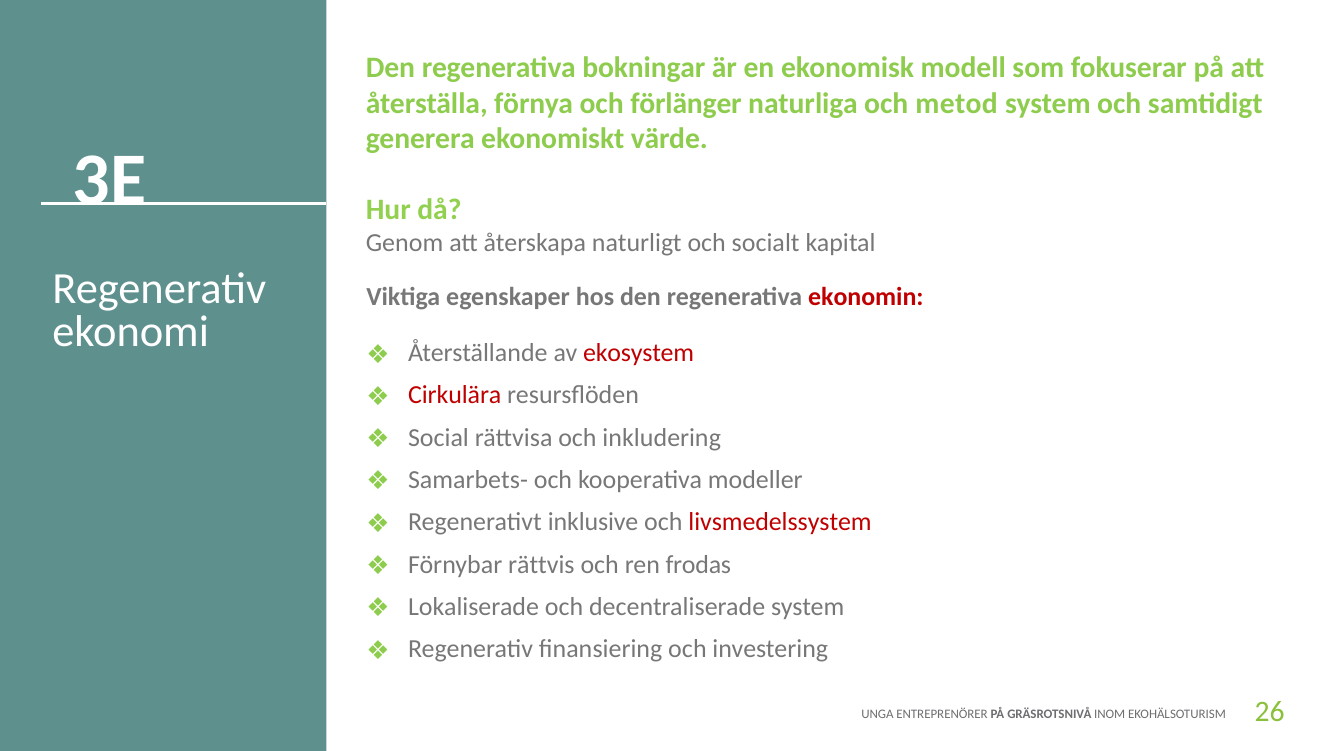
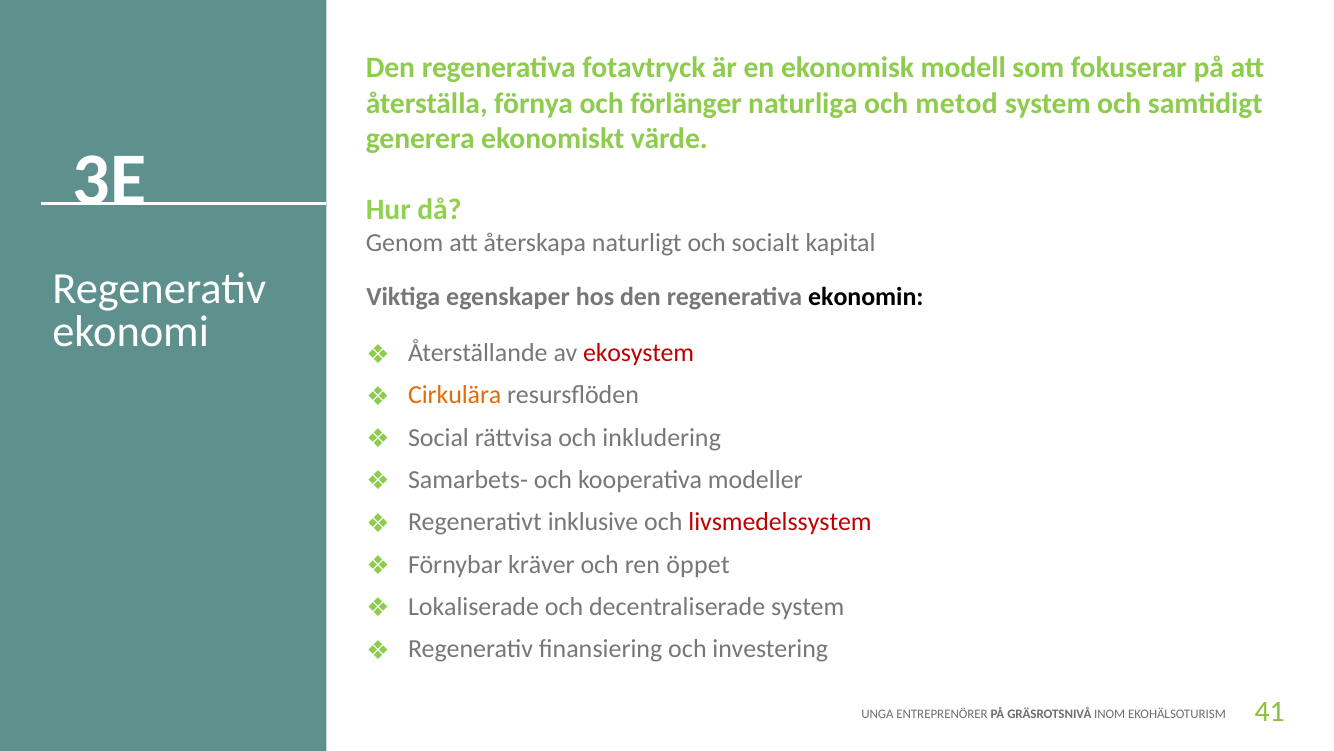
bokningar: bokningar -> fotavtryck (644, 68)
ekonomin colour: red -> black (866, 297)
Cirkulära colour: red -> orange (455, 395)
rättvis: rättvis -> kräver (541, 564)
frodas: frodas -> öppet (698, 564)
26: 26 -> 41 (1270, 711)
